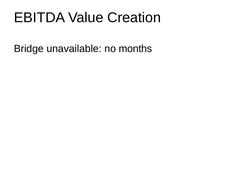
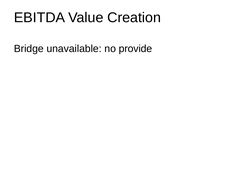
months: months -> provide (135, 49)
